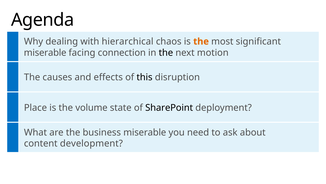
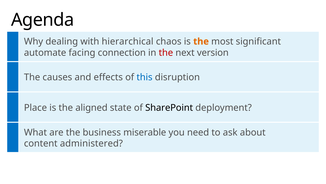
miserable: miserable -> automate (45, 53)
the colour: black -> red (166, 53)
motion: motion -> version (213, 53)
this colour: black -> blue (145, 77)
volume: volume -> aligned (91, 107)
development: development -> administered (91, 143)
